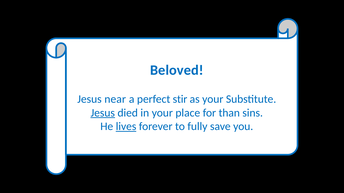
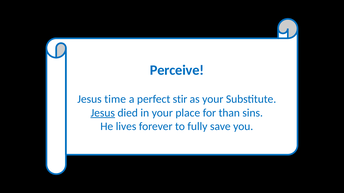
Beloved: Beloved -> Perceive (177, 70)
near: near -> time (115, 99)
lives underline: present -> none (126, 127)
